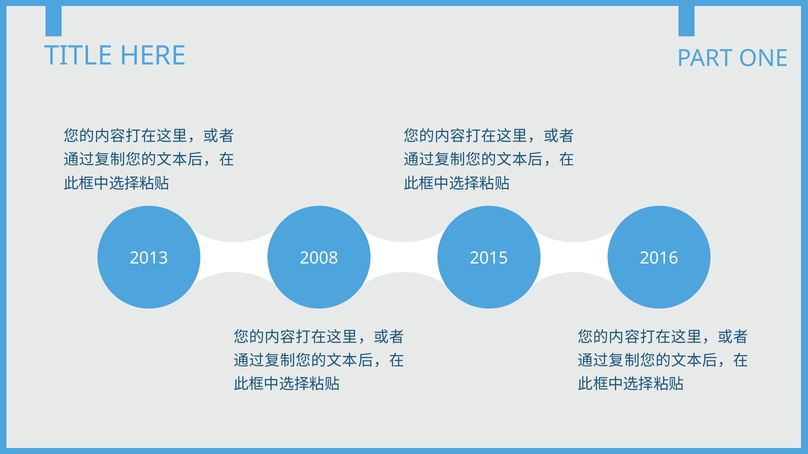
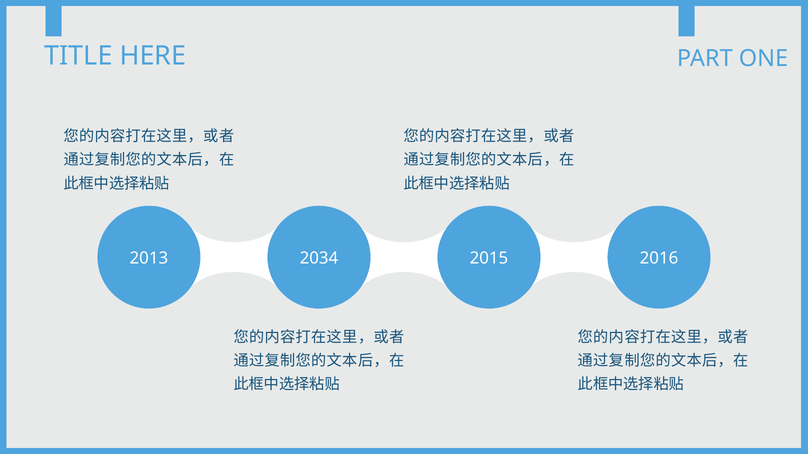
2008: 2008 -> 2034 (319, 259)
